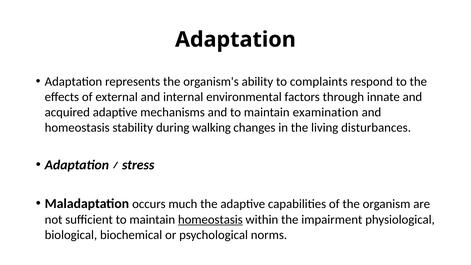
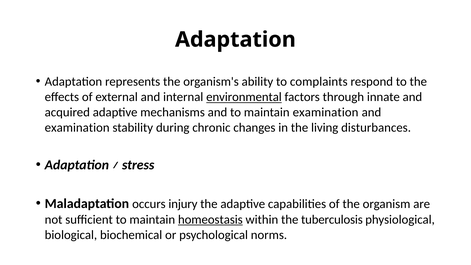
environmental underline: none -> present (244, 97)
homeostasis: homeostasis -> examination (77, 128)
walking: walking -> chronic (211, 128)
much: much -> injury (183, 204)
impairment: impairment -> tuberculosis (332, 220)
